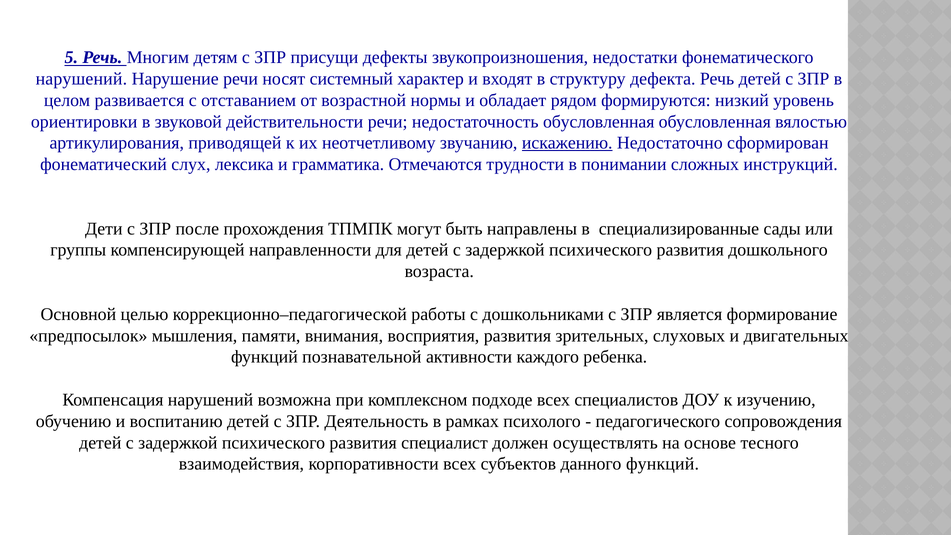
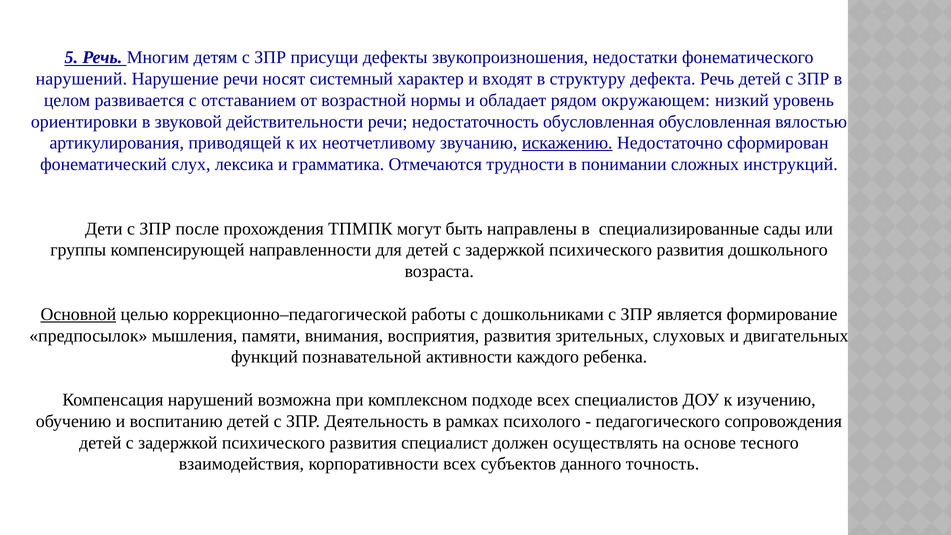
формируются: формируются -> окружающем (656, 100)
Основной underline: none -> present (78, 314)
данного функций: функций -> точность (663, 464)
